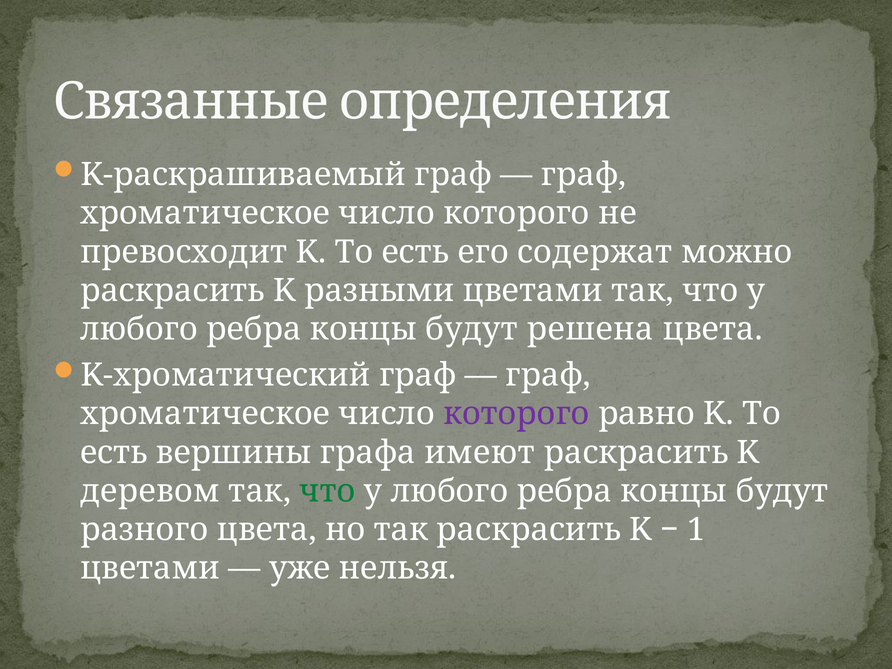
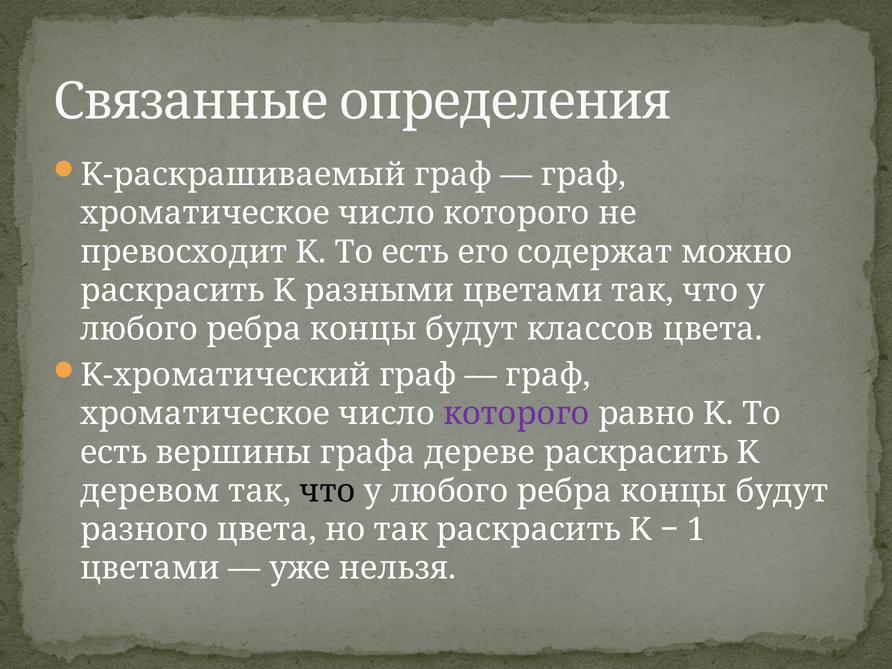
решена: решена -> классов (590, 329)
имеют: имеют -> дереве (480, 452)
что colour: green -> black (327, 491)
